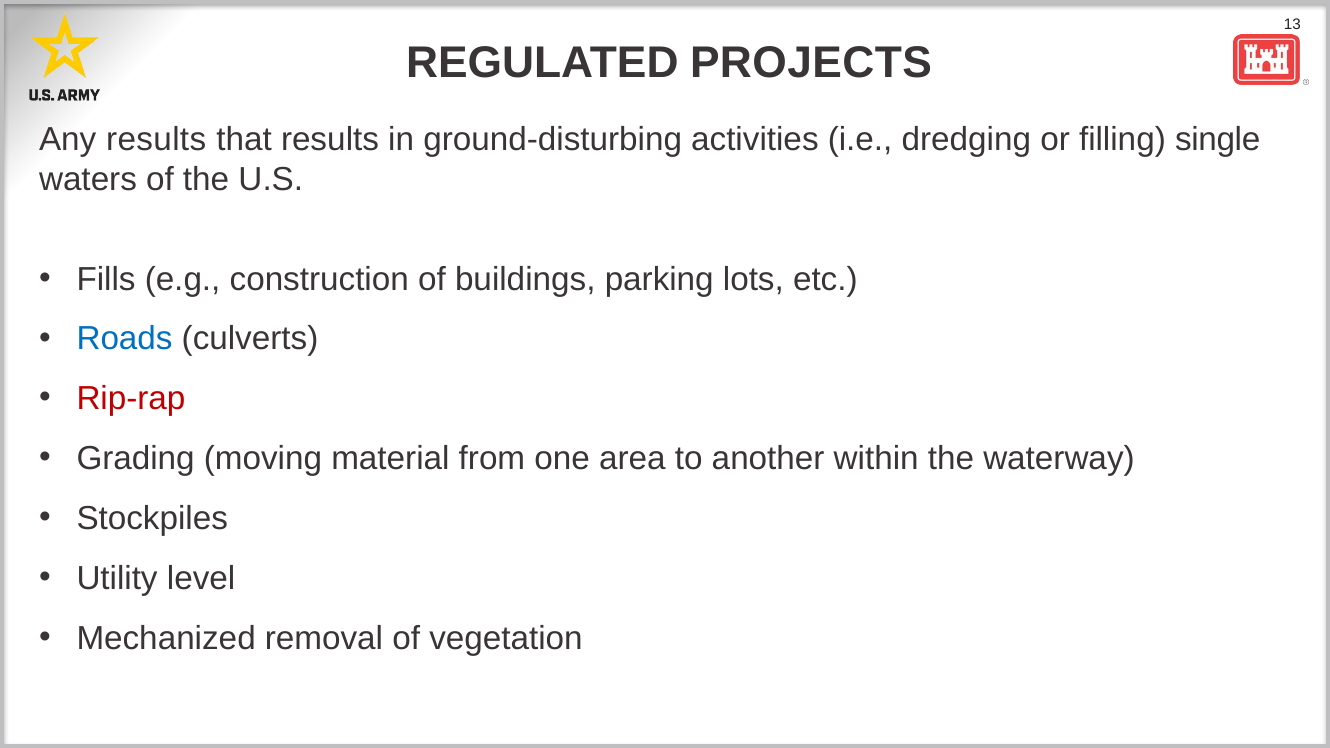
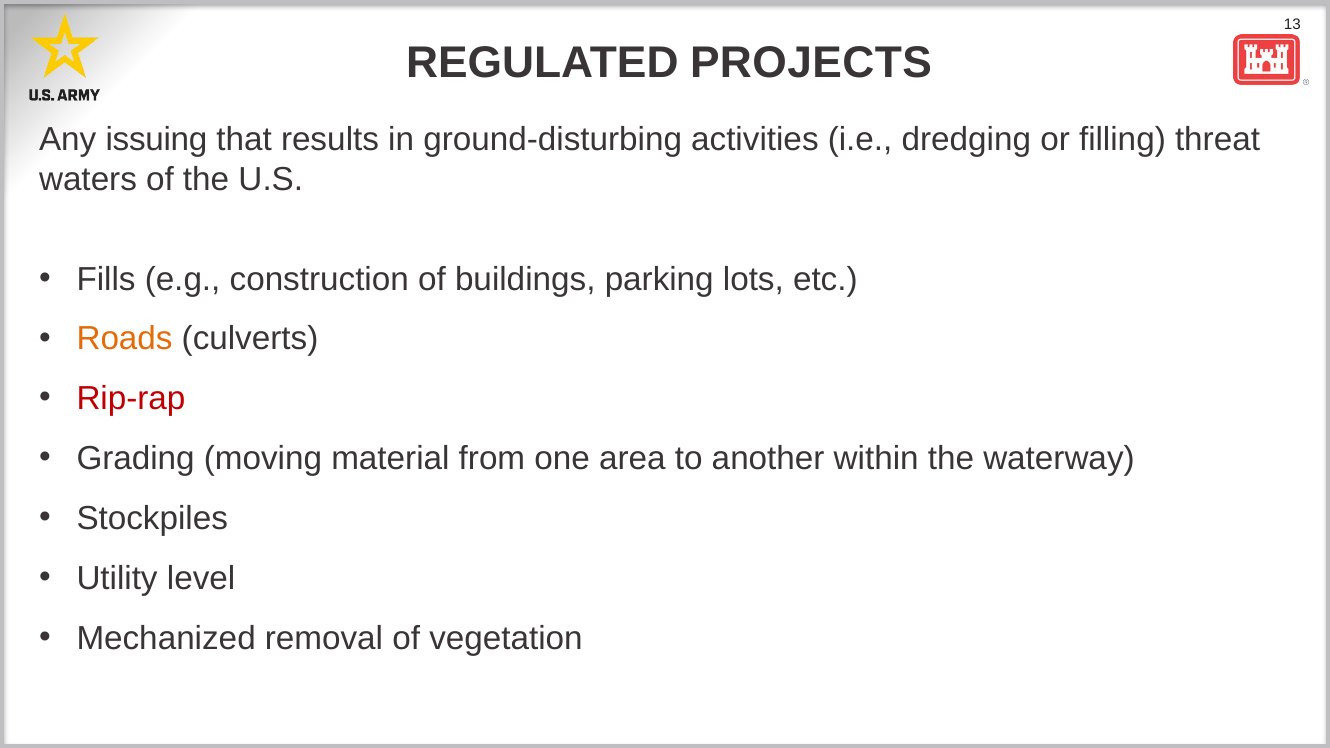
Any results: results -> issuing (156, 140)
single: single -> threat (1218, 140)
Roads colour: blue -> orange (125, 339)
